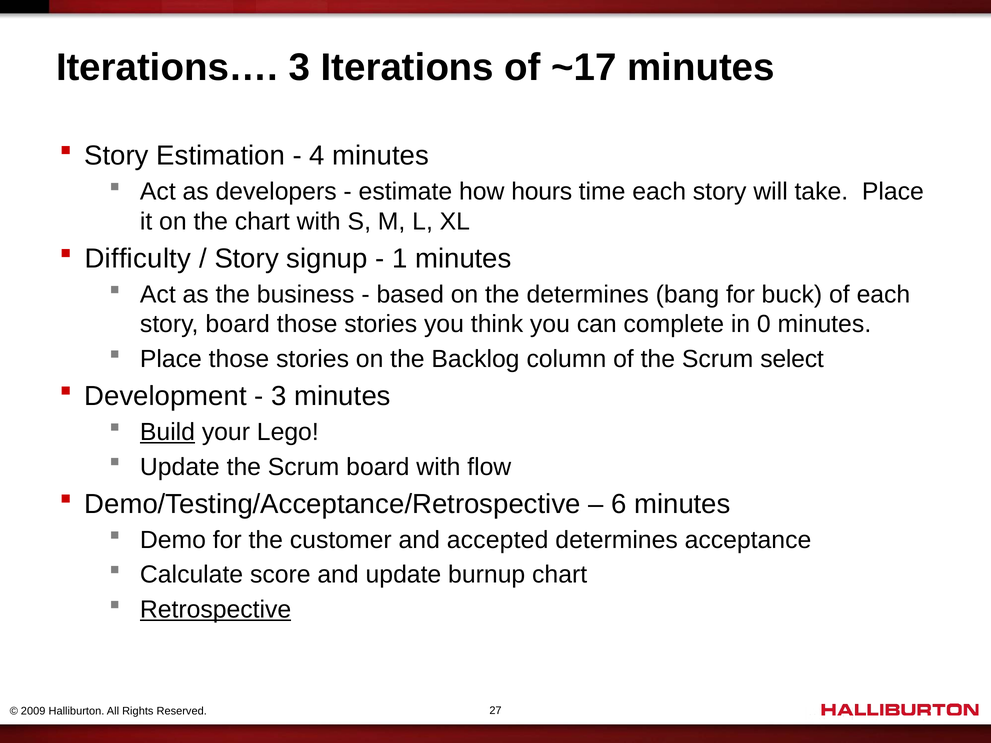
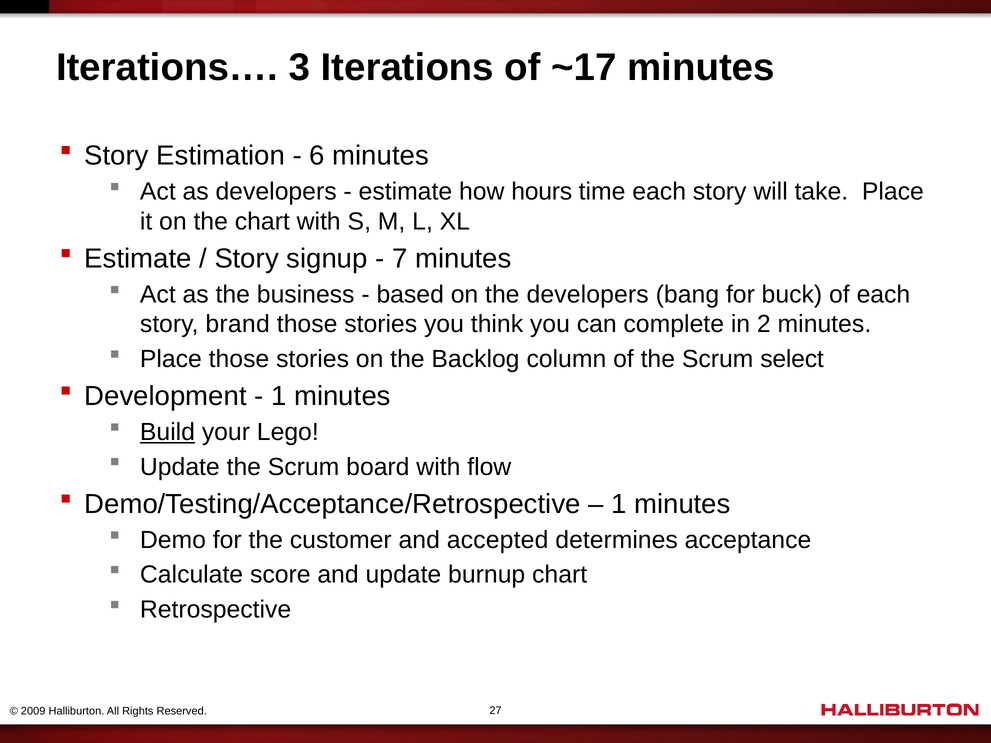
4: 4 -> 6 (317, 156)
Difficulty: Difficulty -> Estimate (138, 259)
1: 1 -> 7 (400, 259)
the determines: determines -> developers (588, 295)
story board: board -> brand (238, 324)
0: 0 -> 2 (764, 324)
3: 3 -> 1 (279, 396)
6: 6 -> 1 (619, 504)
Retrospective underline: present -> none (216, 610)
